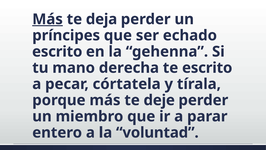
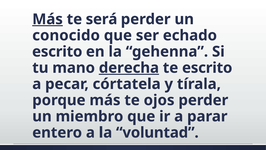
deja: deja -> será (102, 19)
príncipes: príncipes -> conocido (66, 35)
derecha underline: none -> present (129, 68)
deje: deje -> ojos (159, 100)
